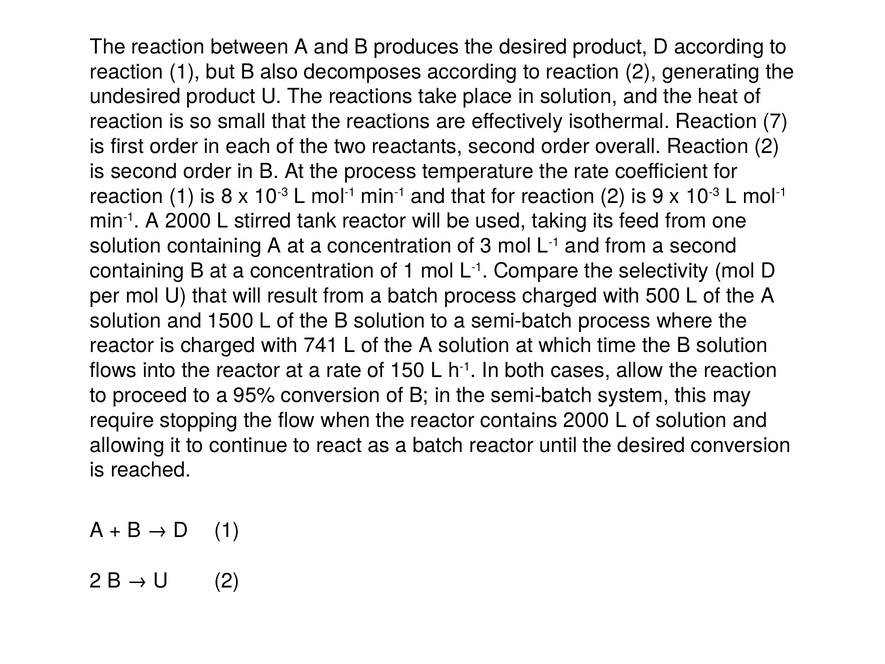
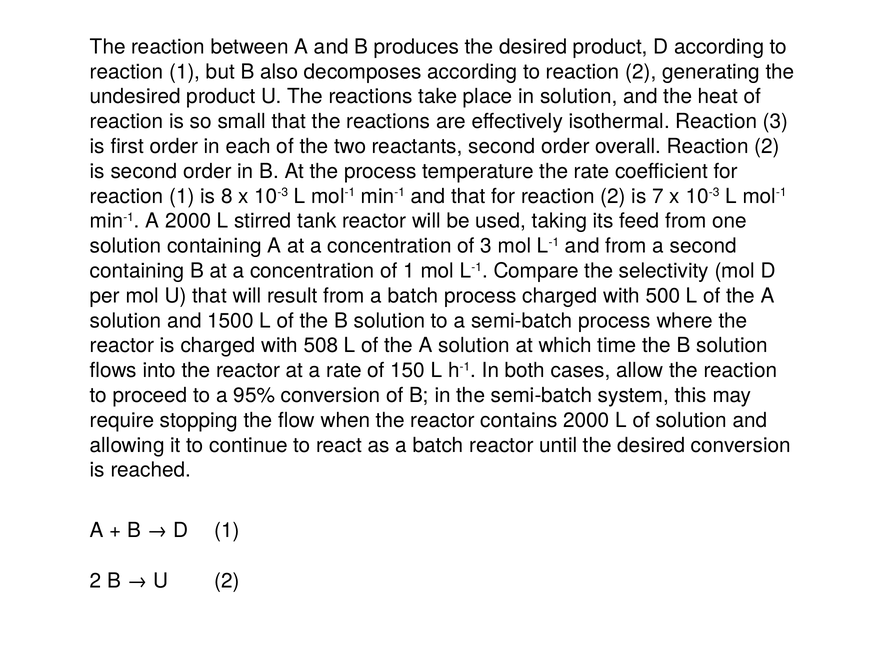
Reaction 7: 7 -> 3 (776, 121)
9: 9 -> 7 (658, 196)
741: 741 -> 508 (321, 345)
